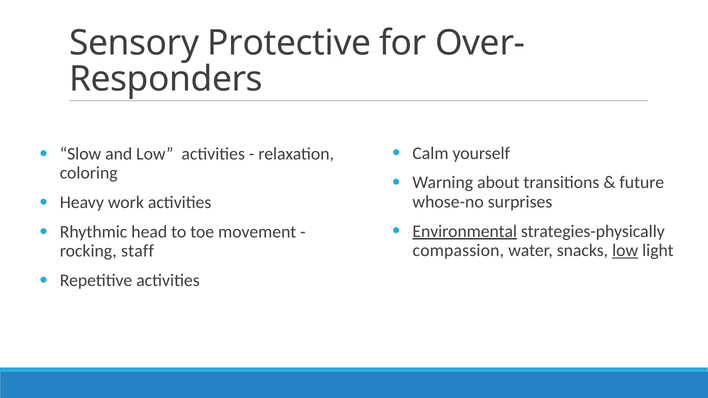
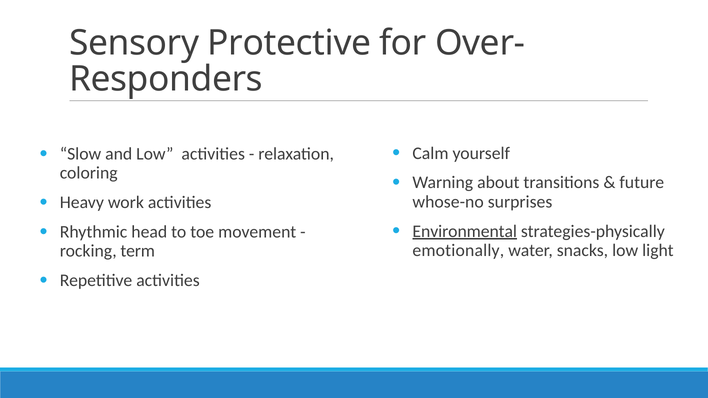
compassion: compassion -> emotionally (458, 250)
low underline: present -> none (625, 250)
staff: staff -> term (138, 251)
